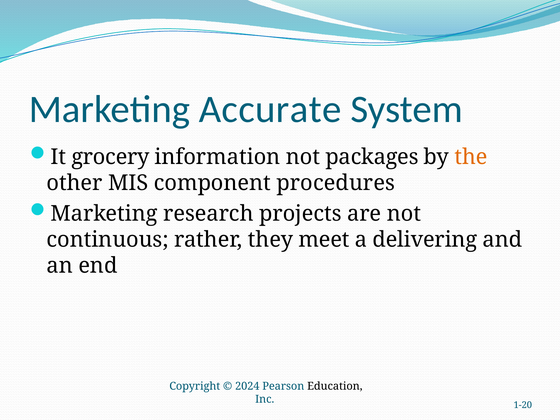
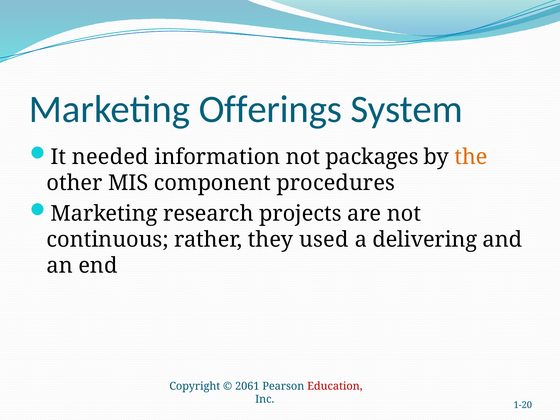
Accurate: Accurate -> Offerings (270, 109)
grocery: grocery -> needed (110, 157)
meet: meet -> used (324, 240)
2024: 2024 -> 2061 (247, 386)
Education colour: black -> red (335, 386)
